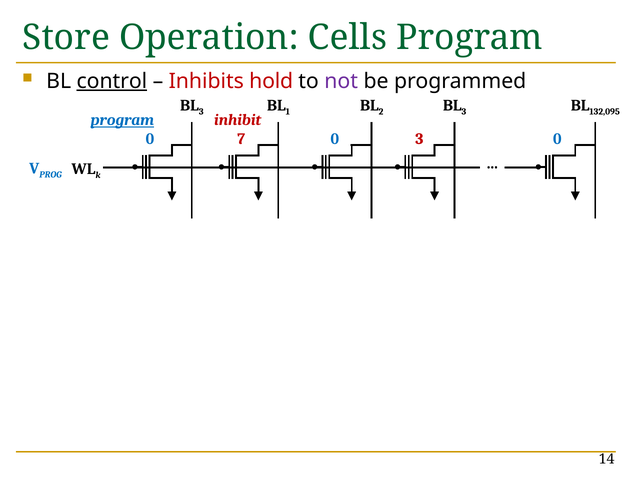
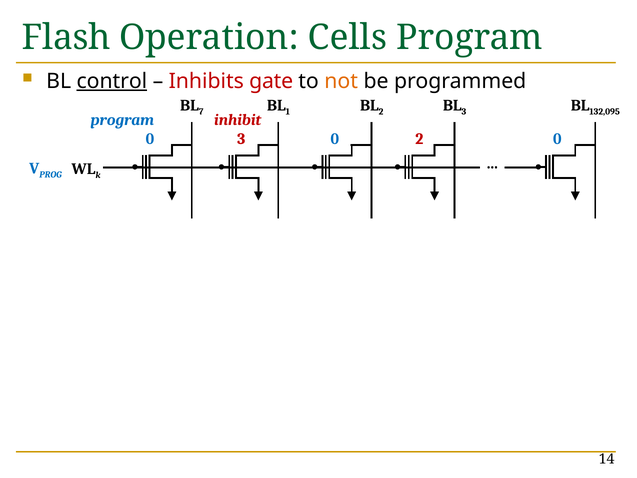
Store: Store -> Flash (66, 38)
hold: hold -> gate (271, 81)
not colour: purple -> orange (341, 81)
3: 3 -> 7 (201, 112)
program underline: present -> none (122, 120)
0 7: 7 -> 3 (241, 139)
0 3: 3 -> 2 (419, 139)
